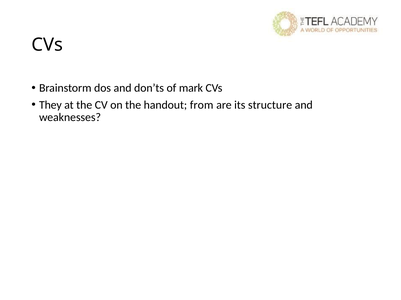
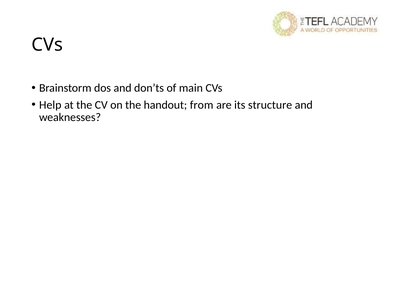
mark: mark -> main (191, 88)
They: They -> Help (50, 105)
